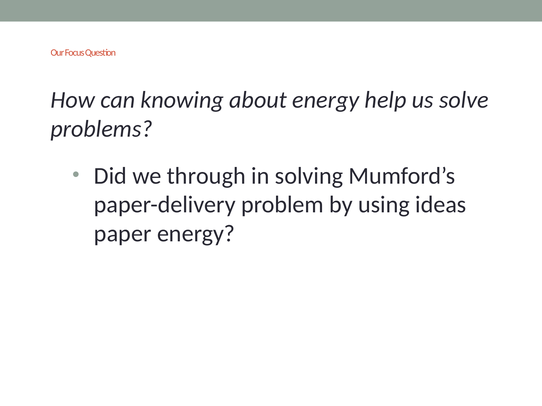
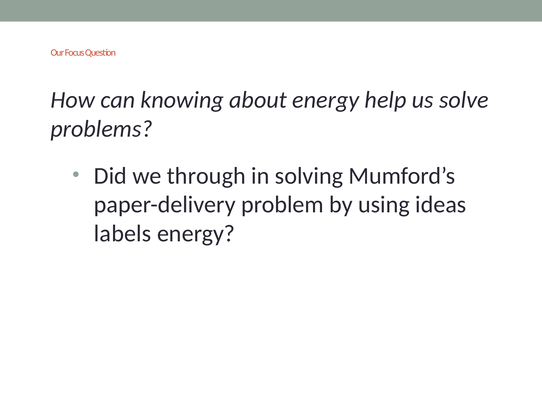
paper: paper -> labels (123, 234)
